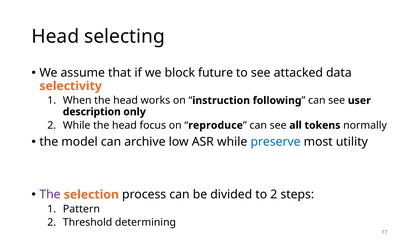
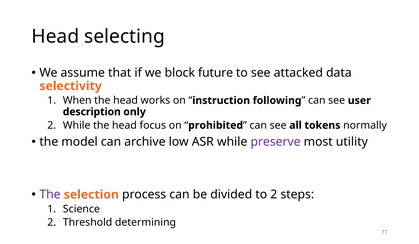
reproduce: reproduce -> prohibited (216, 125)
preserve colour: blue -> purple (276, 142)
Pattern: Pattern -> Science (81, 209)
